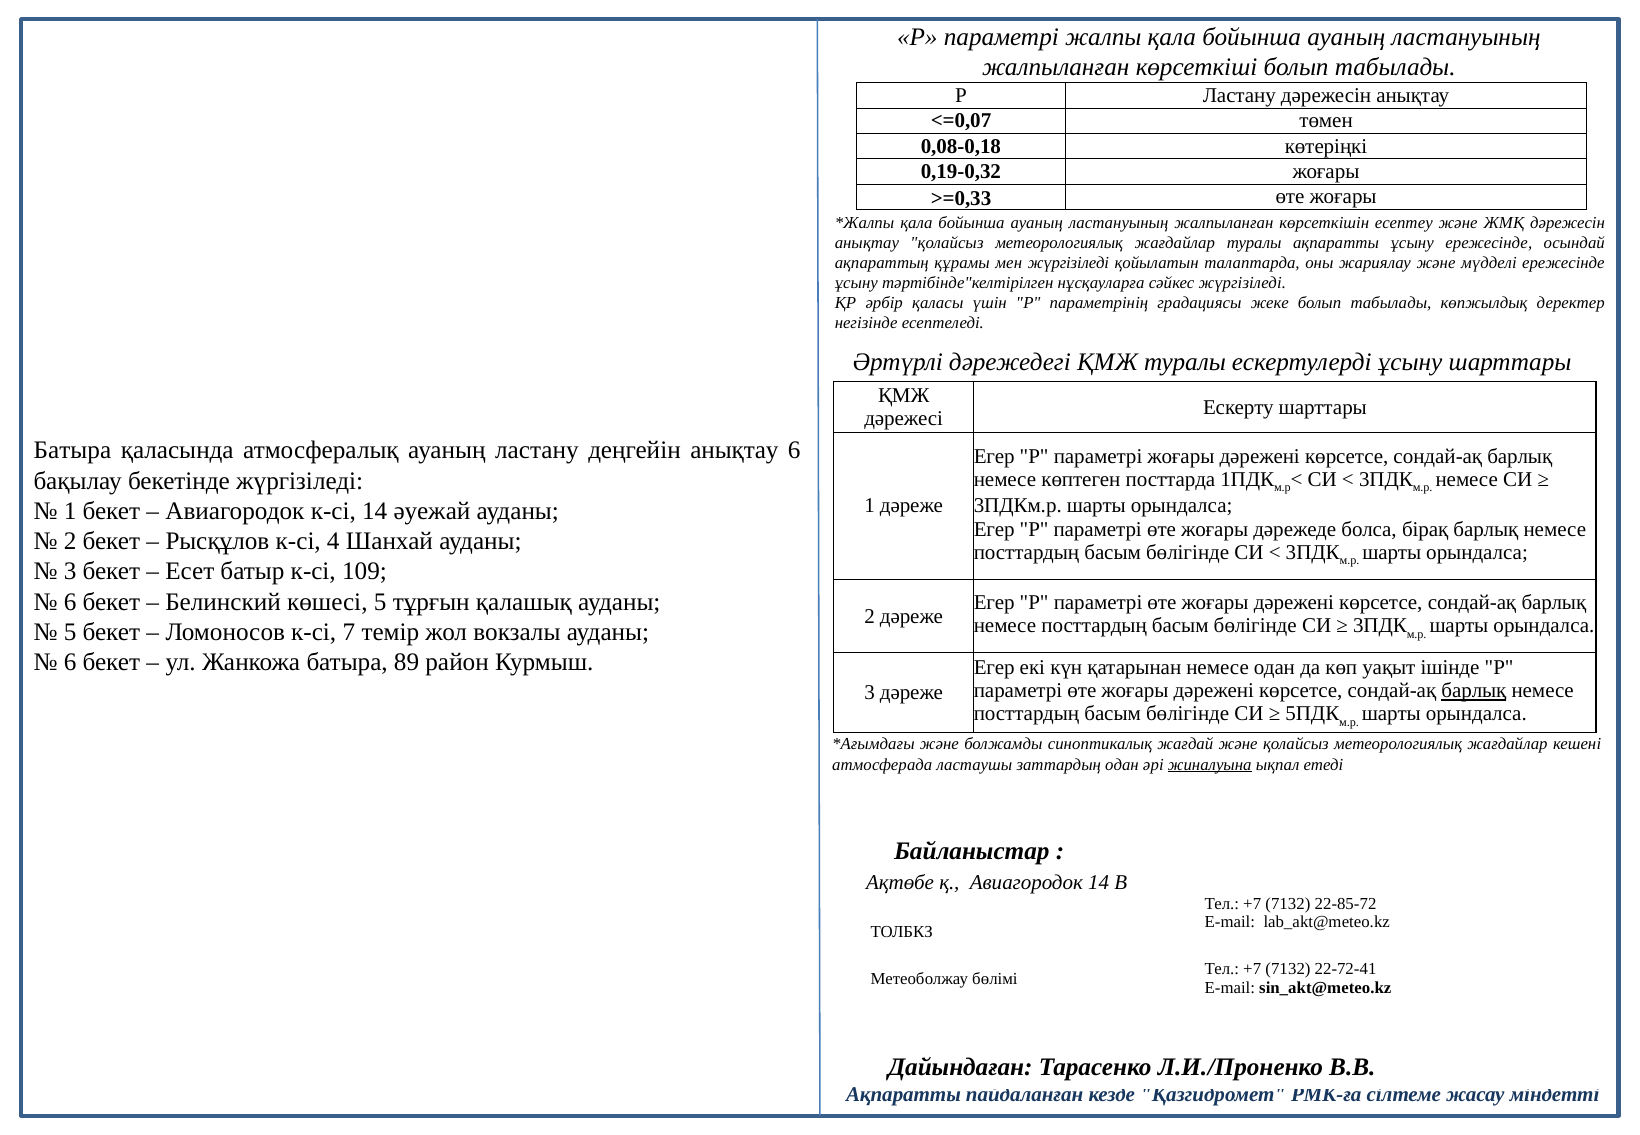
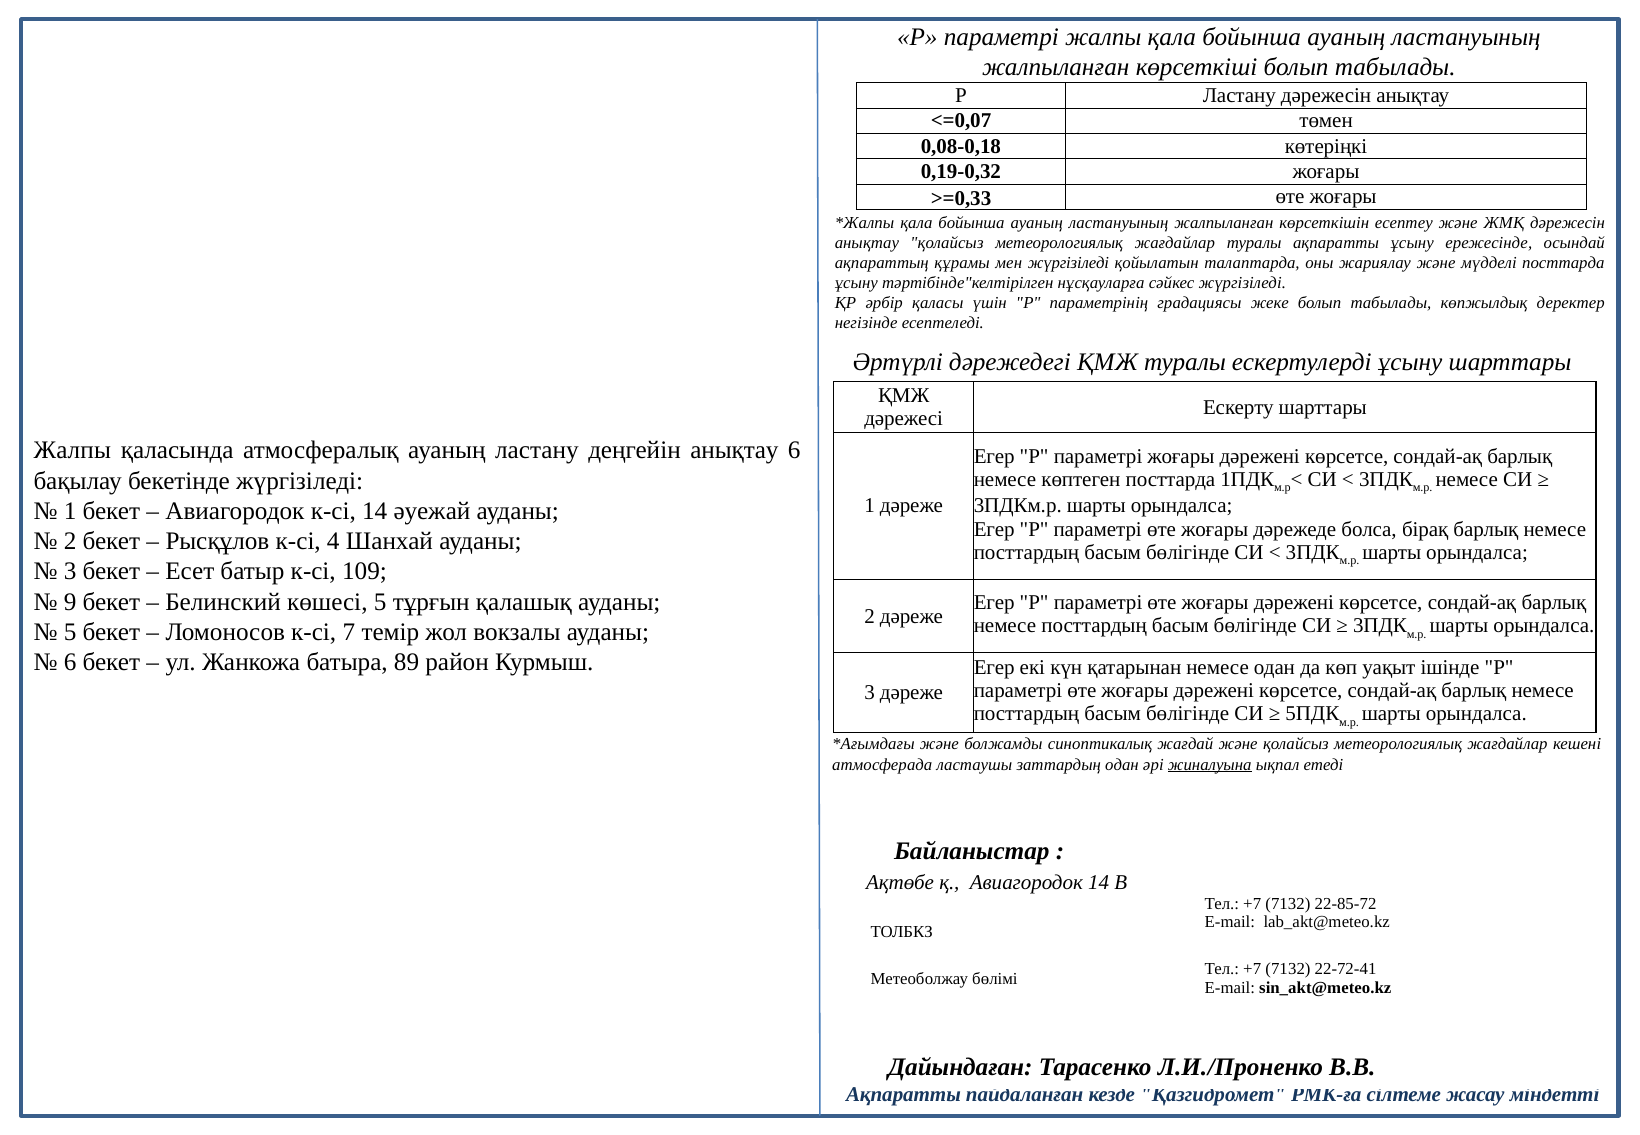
мүдделі ережесінде: ережесінде -> посттарда (1563, 263)
Батыра: Батыра -> Жалпы (72, 451)
6: 6 -> 9 (70, 602)
барлық underline: present -> none (1474, 691)
